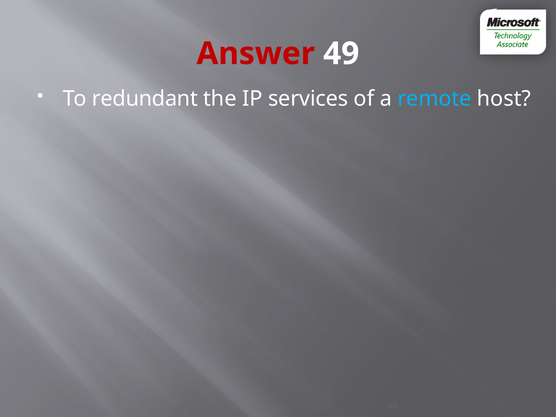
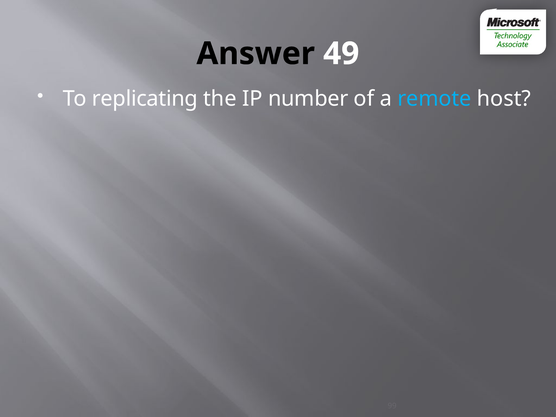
Answer colour: red -> black (256, 54)
redundant: redundant -> replicating (145, 99)
services: services -> number (308, 99)
